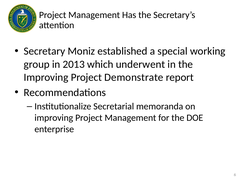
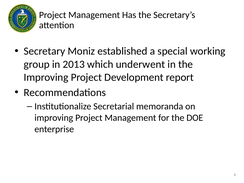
Demonstrate: Demonstrate -> Development (134, 77)
